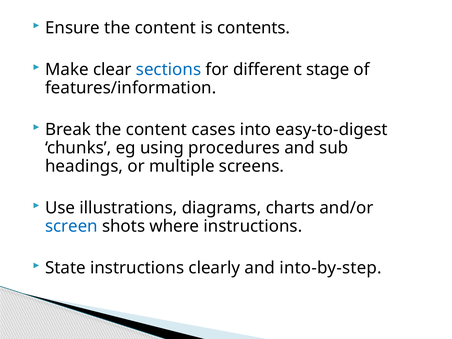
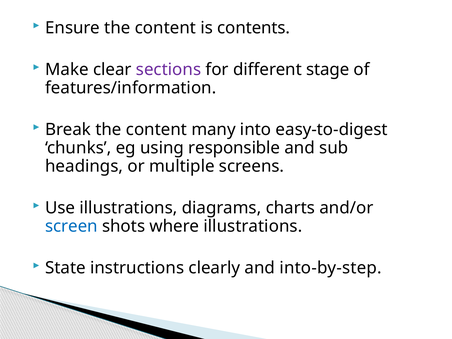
sections colour: blue -> purple (169, 69)
cases: cases -> many (214, 129)
procedures: procedures -> responsible (234, 148)
where instructions: instructions -> illustrations (253, 226)
